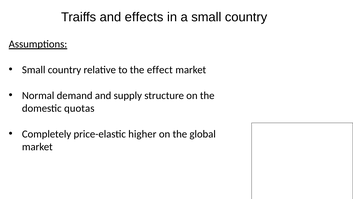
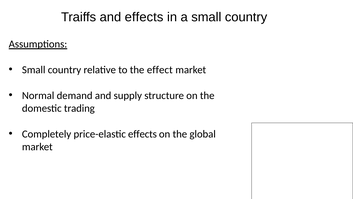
quotas: quotas -> trading (79, 108)
price-elastic higher: higher -> effects (142, 134)
